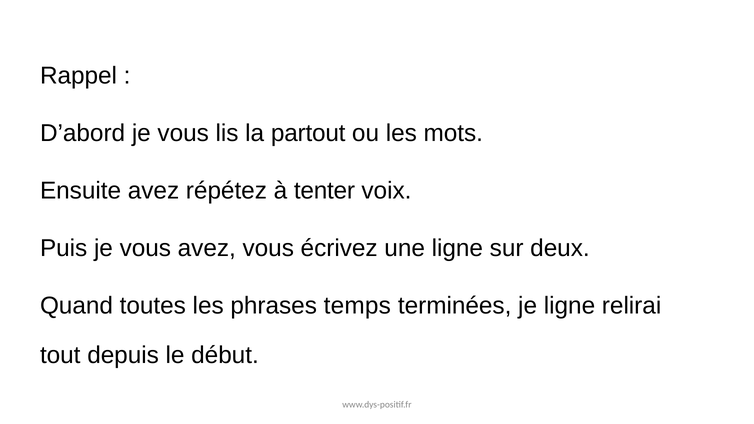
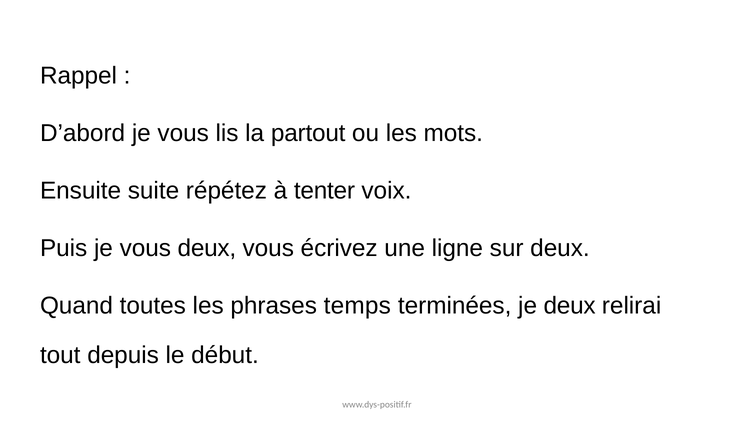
Ensuite avez: avez -> suite (153, 191)
vous avez: avez -> deux (207, 248)
je ligne: ligne -> deux (570, 306)
